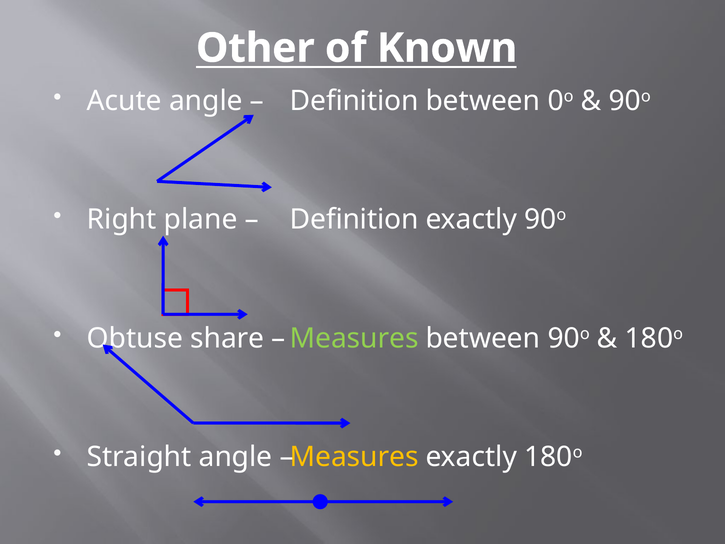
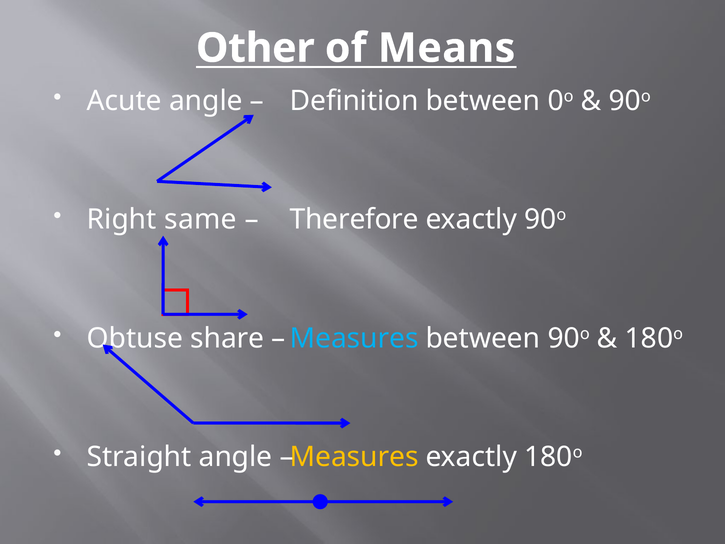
Known: Known -> Means (447, 48)
plane: plane -> same (201, 220)
Definition: Definition -> Therefore (354, 220)
Measures colour: light green -> light blue (354, 338)
